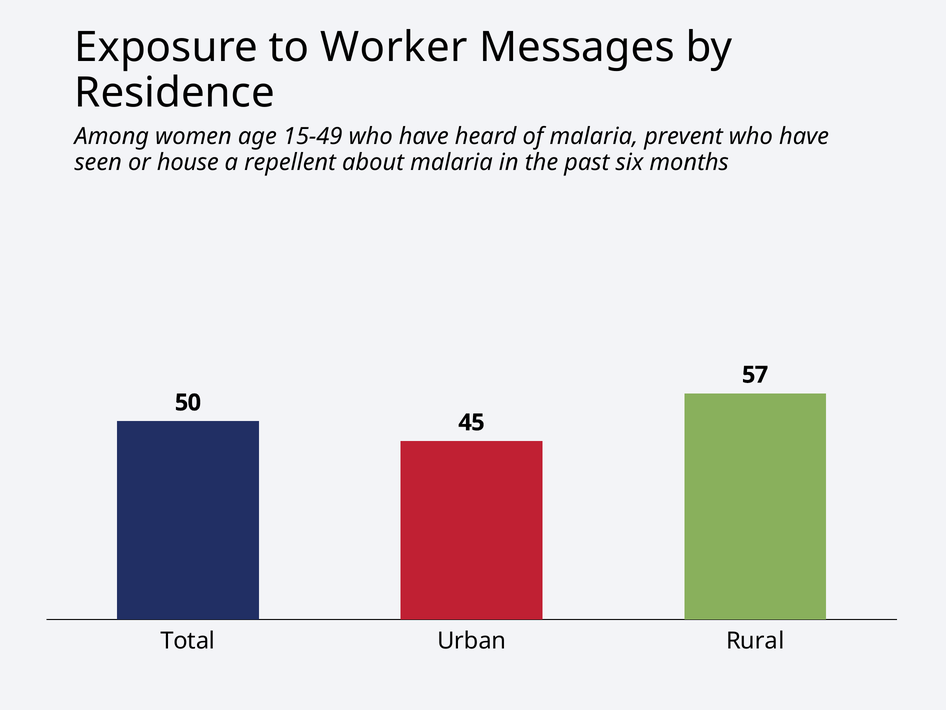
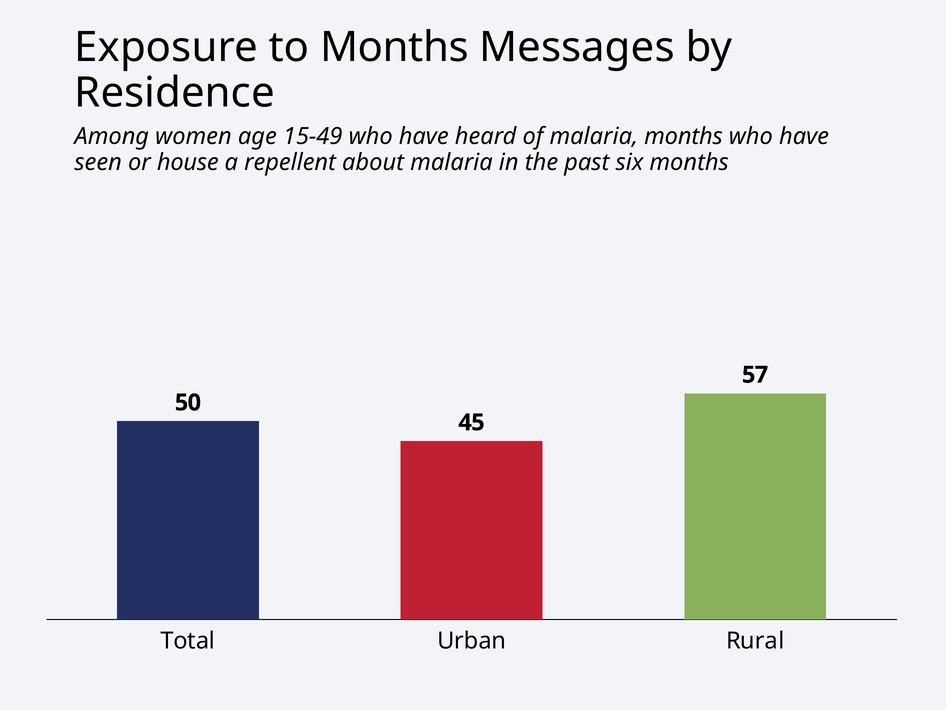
to Worker: Worker -> Months (394, 47)
malaria prevent: prevent -> months (684, 137)
